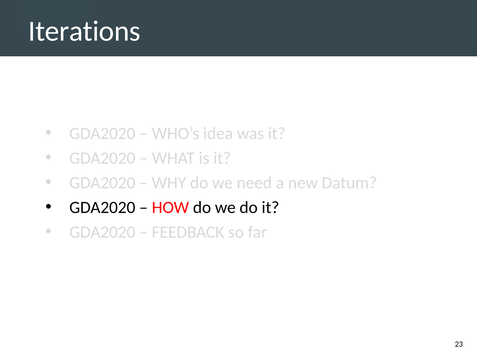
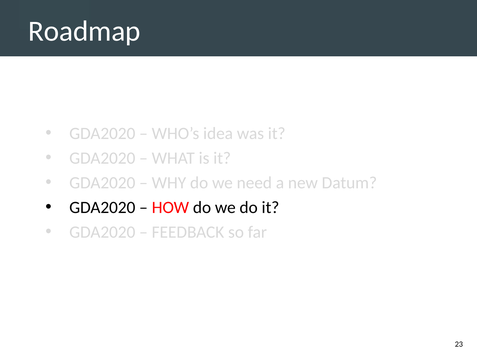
Iterations: Iterations -> Roadmap (84, 31)
